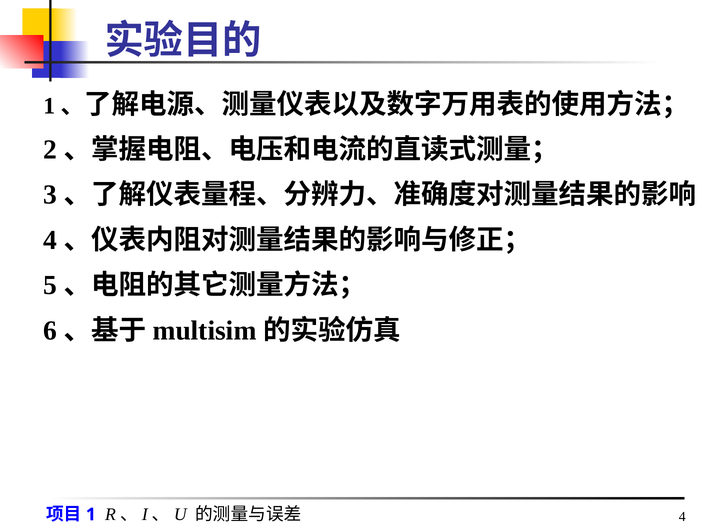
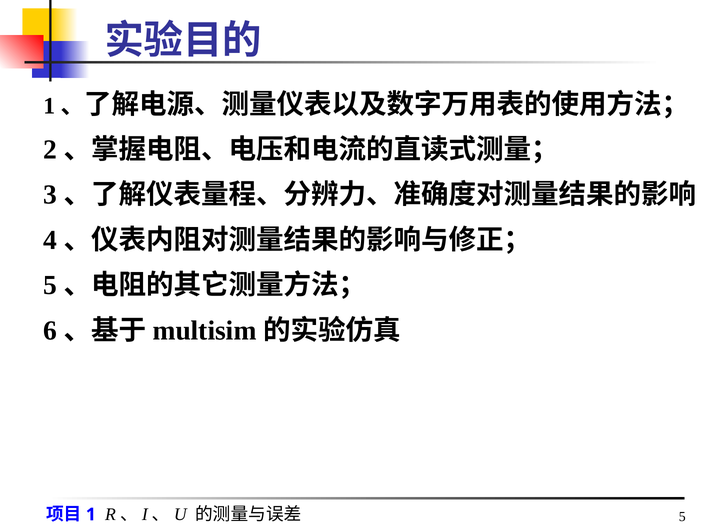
4: 4 -> 5 (682, 517)
